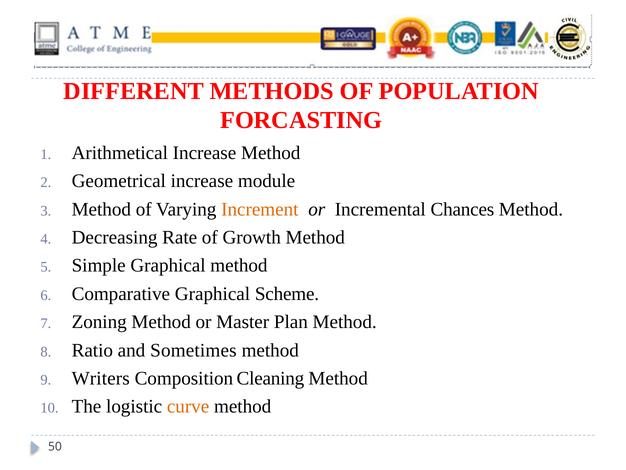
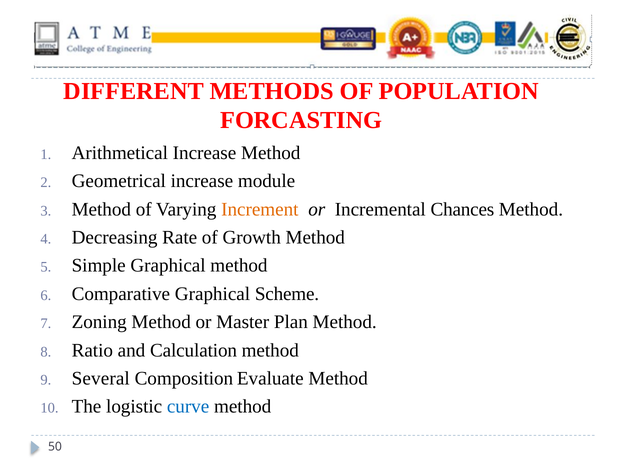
Sometimes: Sometimes -> Calculation (194, 350)
Writers: Writers -> Several (101, 378)
Cleaning: Cleaning -> Evaluate (270, 378)
curve colour: orange -> blue (188, 406)
